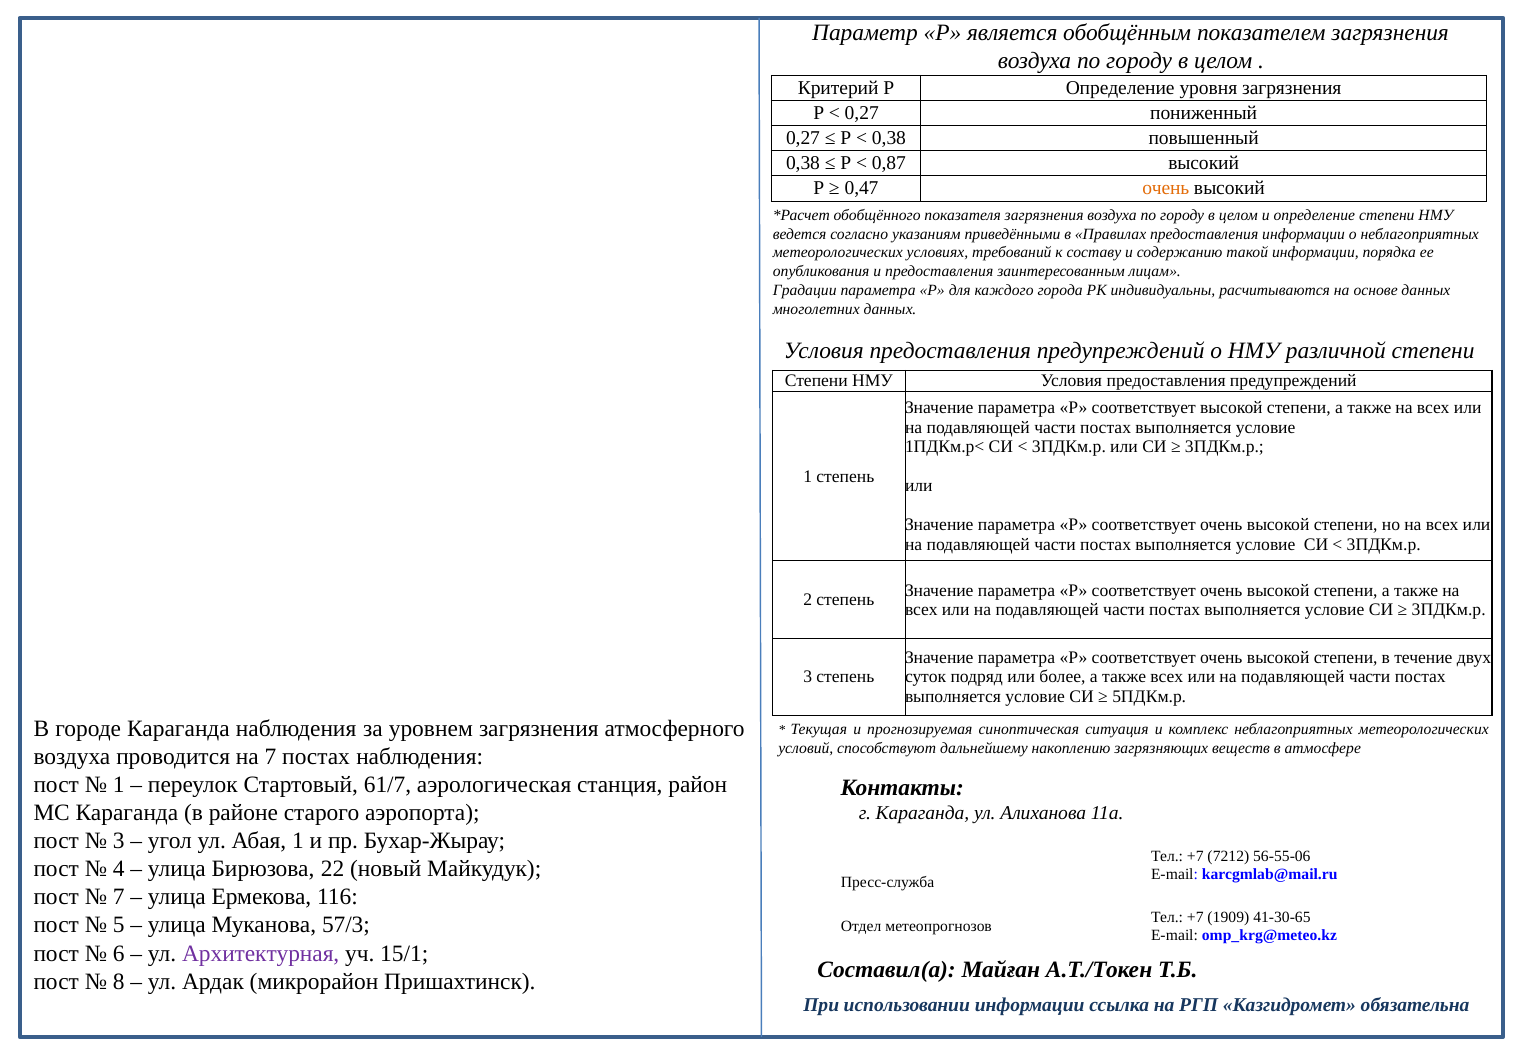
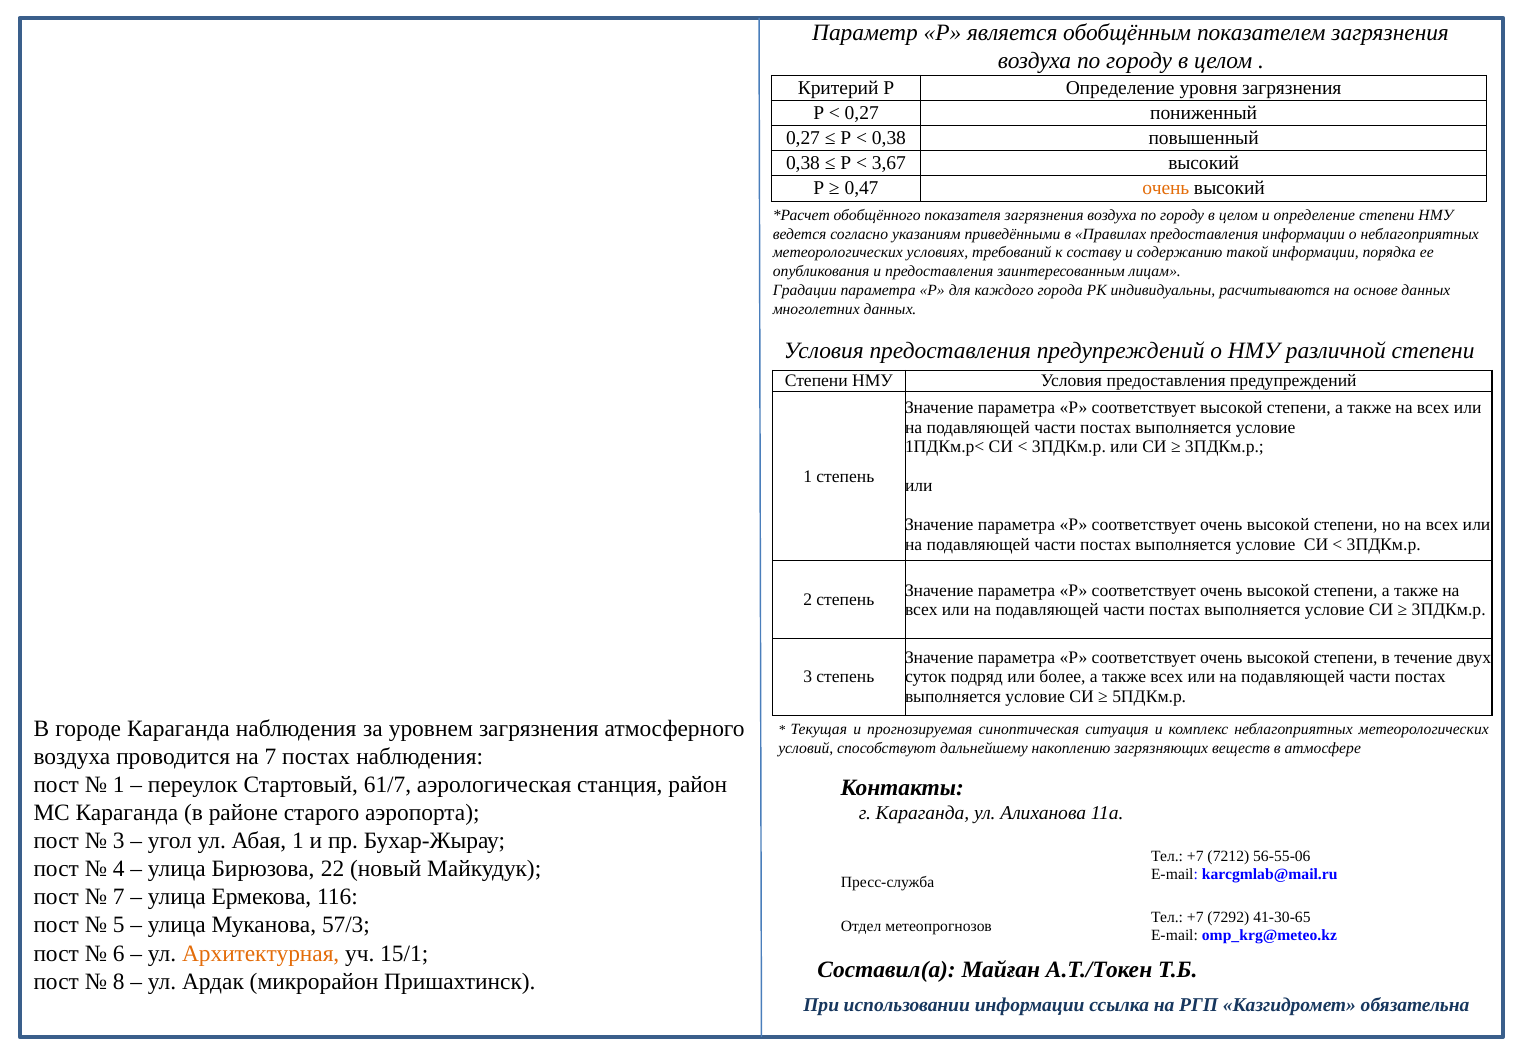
0,87: 0,87 -> 3,67 (889, 163)
1909: 1909 -> 7292 (1228, 917)
Архитектурная colour: purple -> orange (261, 953)
